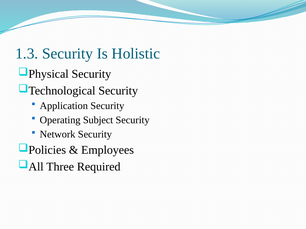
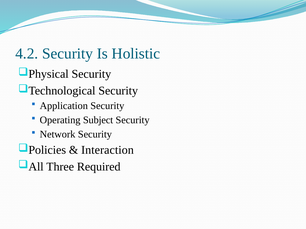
1.3: 1.3 -> 4.2 (27, 54)
Employees: Employees -> Interaction (107, 150)
